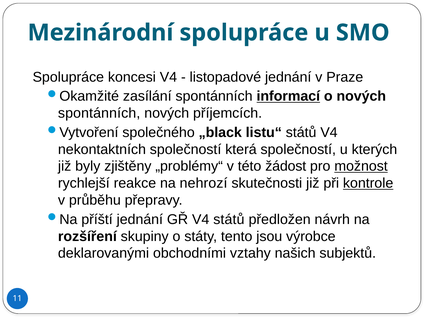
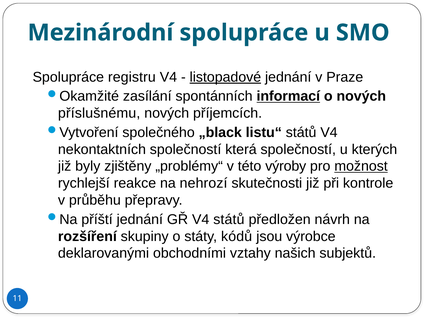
koncesi: koncesi -> registru (132, 77)
listopadové underline: none -> present (225, 77)
spontánních: spontánních -> příslušnému (99, 113)
žádost: žádost -> výroby (286, 166)
kontrole underline: present -> none (368, 183)
tento: tento -> kódů (237, 236)
